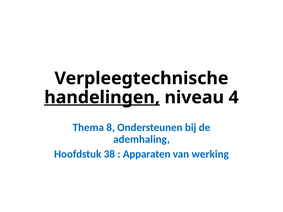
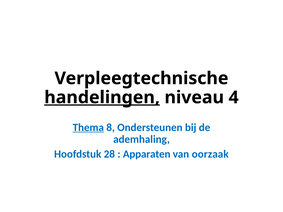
Thema underline: none -> present (88, 128)
38: 38 -> 28 (109, 154)
werking: werking -> oorzaak (210, 154)
